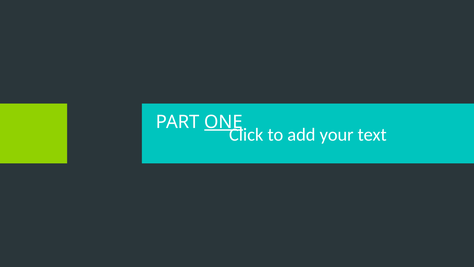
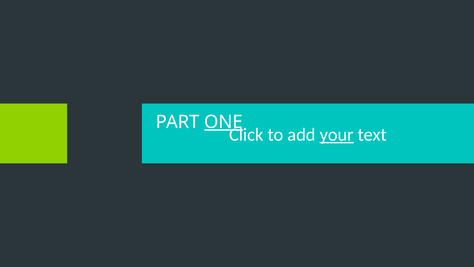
your underline: none -> present (337, 135)
